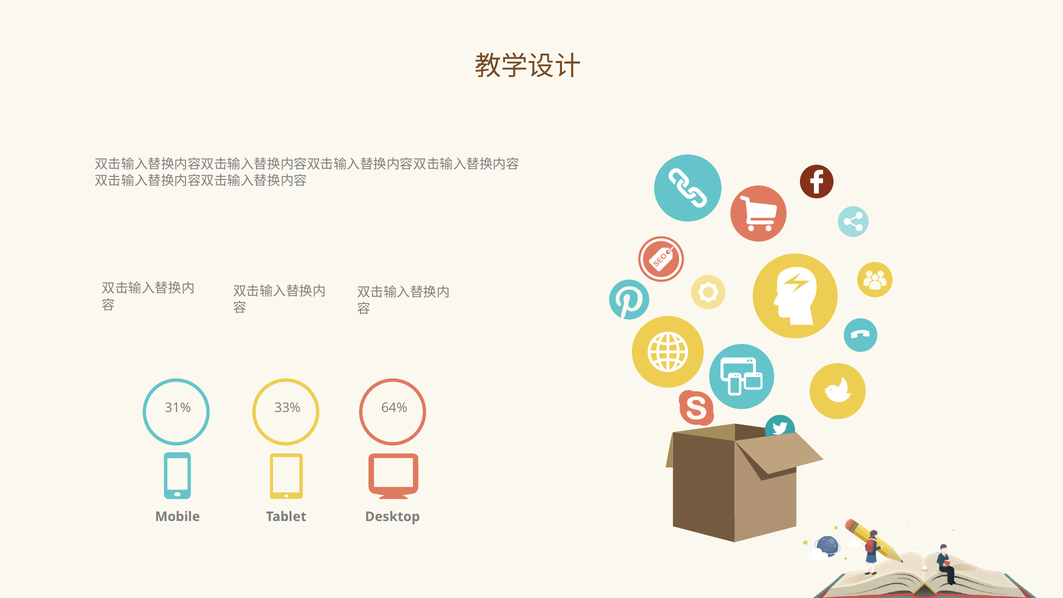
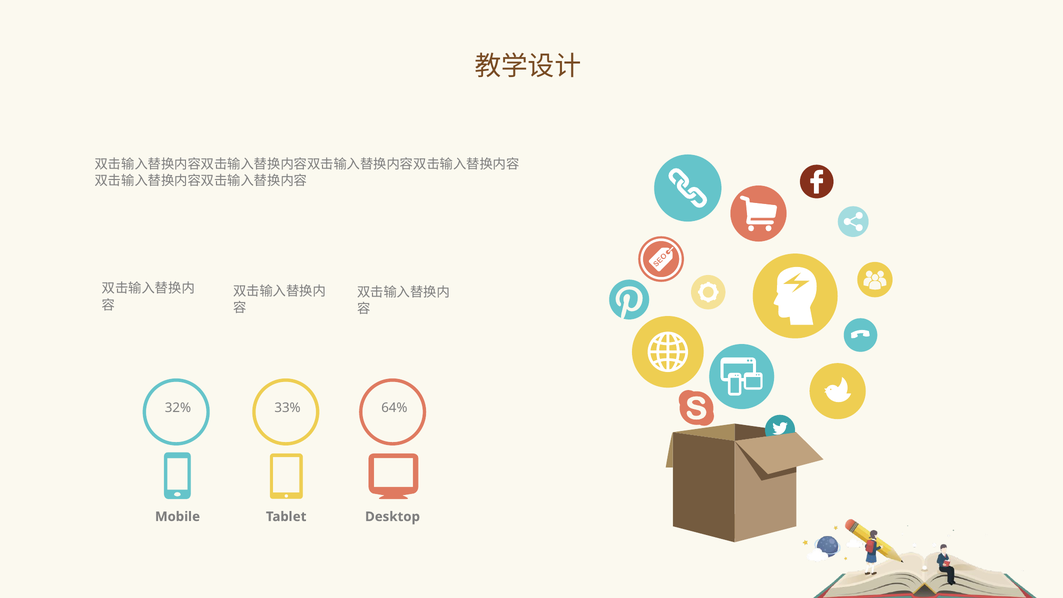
31%: 31% -> 32% (178, 408)
